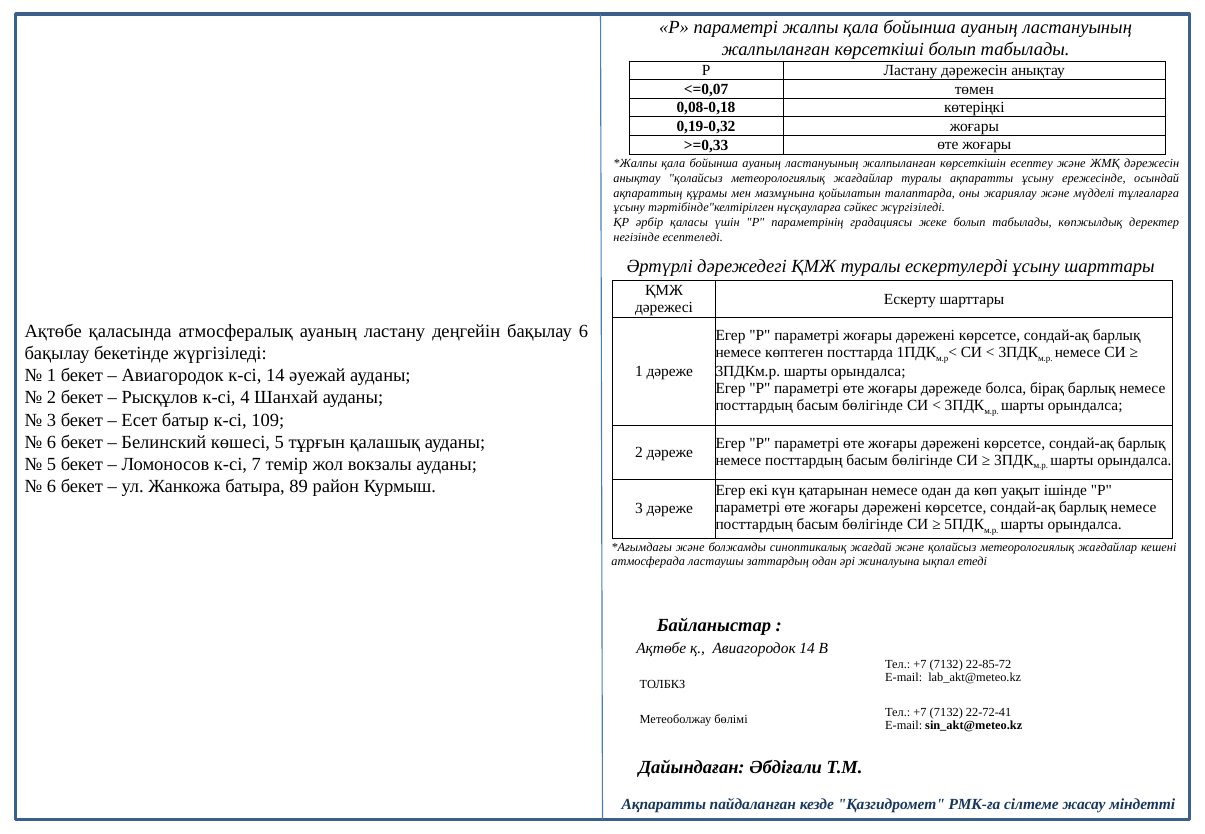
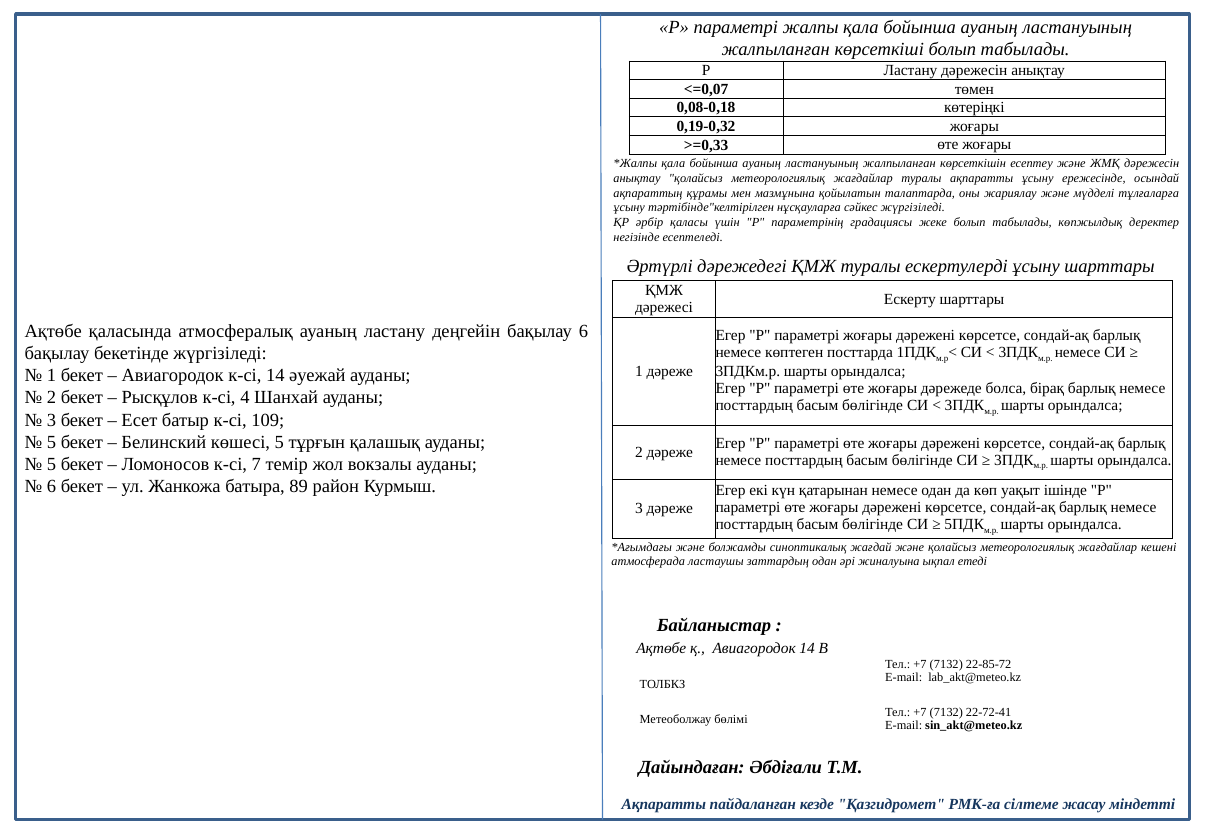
6: 6 -> 5 (52, 442)
